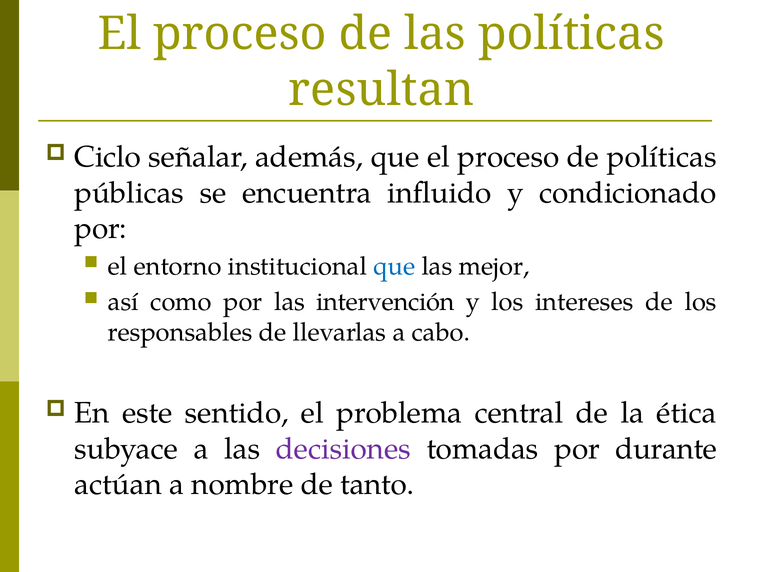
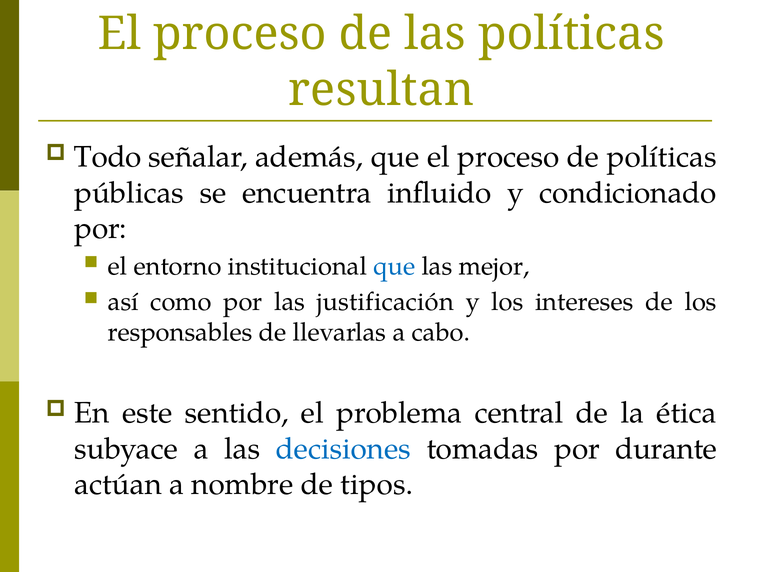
Ciclo: Ciclo -> Todo (108, 157)
intervención: intervención -> justificación (385, 302)
decisiones colour: purple -> blue (343, 449)
tanto: tanto -> tipos (377, 485)
